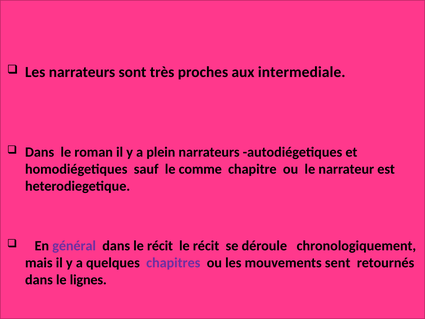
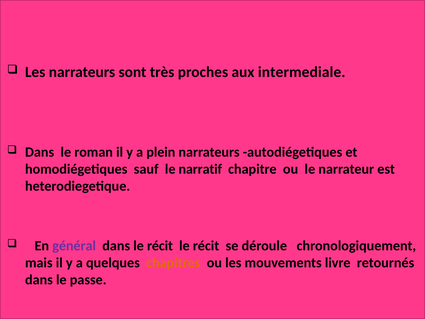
comme: comme -> narratif (200, 169)
chapitres colour: purple -> orange (173, 263)
sent: sent -> livre (338, 263)
lignes: lignes -> passe (88, 280)
